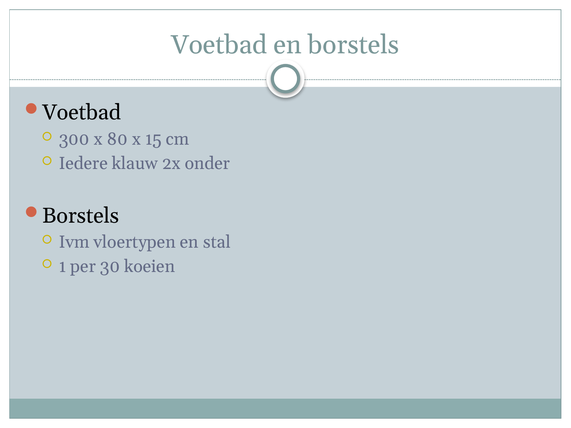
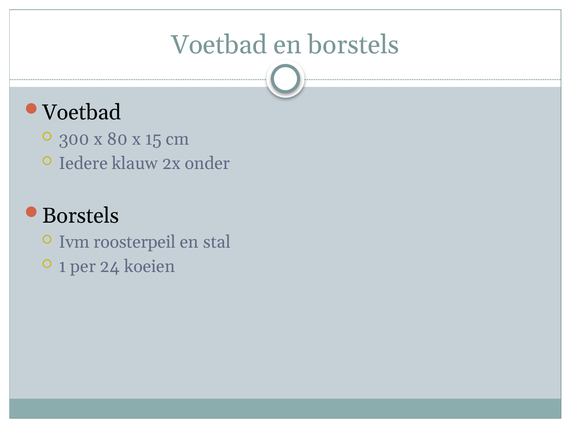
vloertypen: vloertypen -> roosterpeil (135, 242)
30: 30 -> 24 (110, 267)
